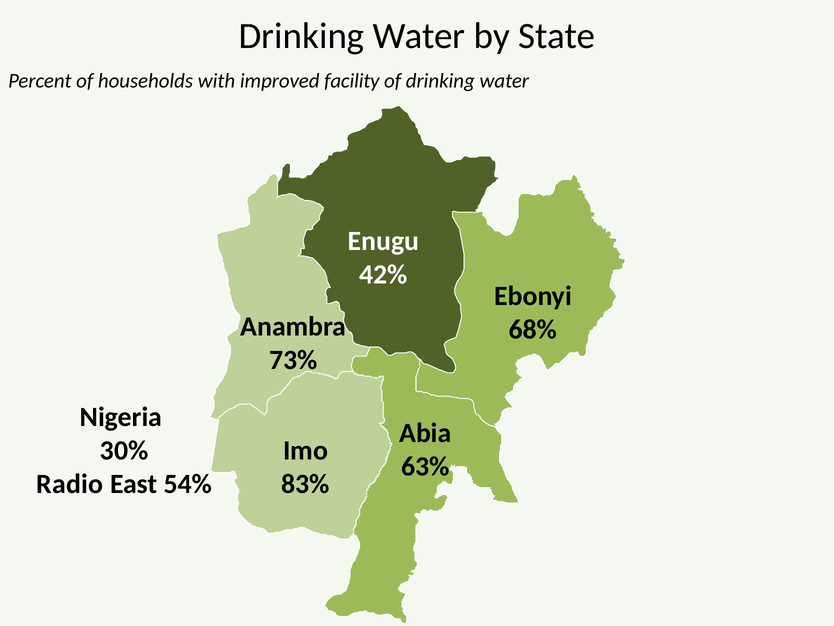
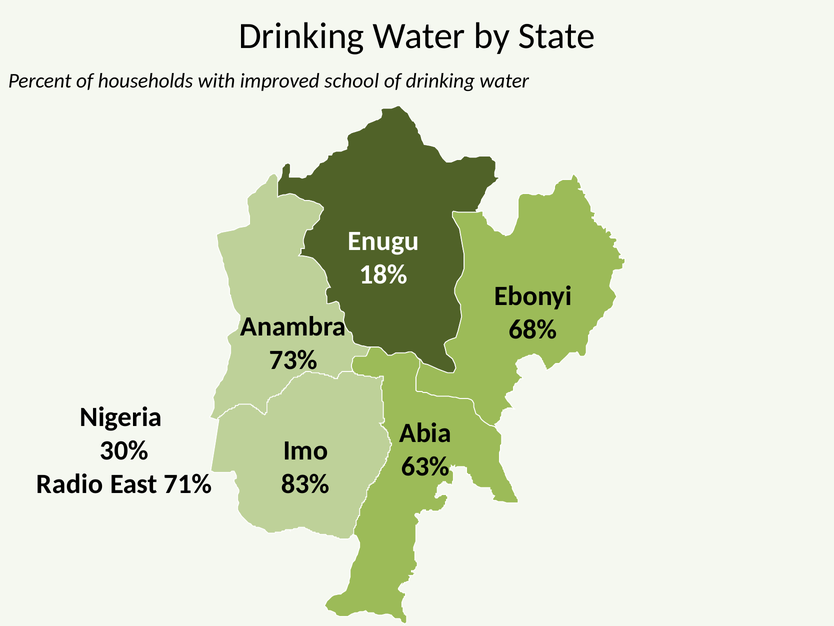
facility: facility -> school (352, 81)
42%: 42% -> 18% (383, 274)
54%: 54% -> 71% (188, 483)
